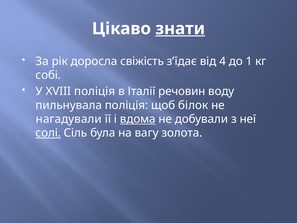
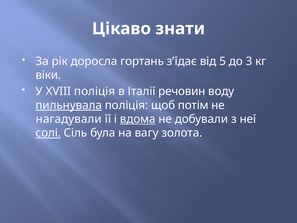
знати underline: present -> none (180, 29)
свіжість: свіжість -> гортань (142, 61)
4: 4 -> 5 (223, 61)
1: 1 -> 3 (249, 61)
собі: собі -> віки (48, 75)
пильнувала underline: none -> present (69, 105)
білок: білок -> потім (193, 105)
